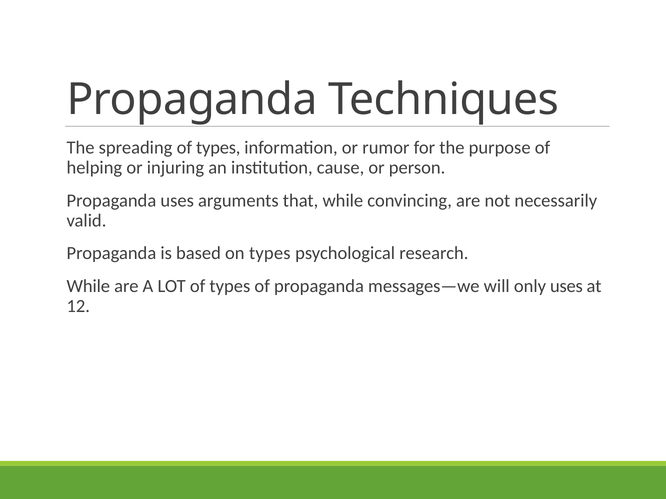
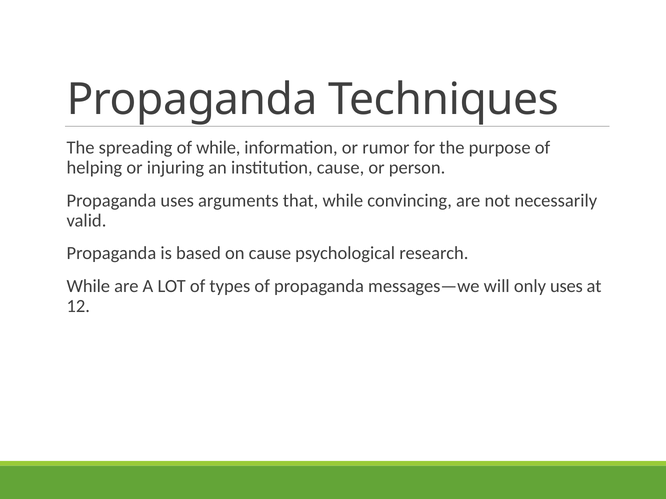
spreading of types: types -> while (218, 148)
on types: types -> cause (270, 254)
